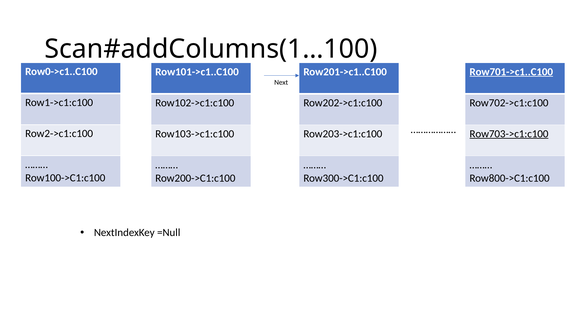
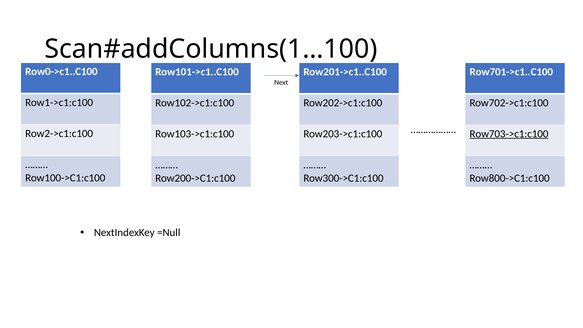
Row701->c1..C100 underline: present -> none (511, 72)
